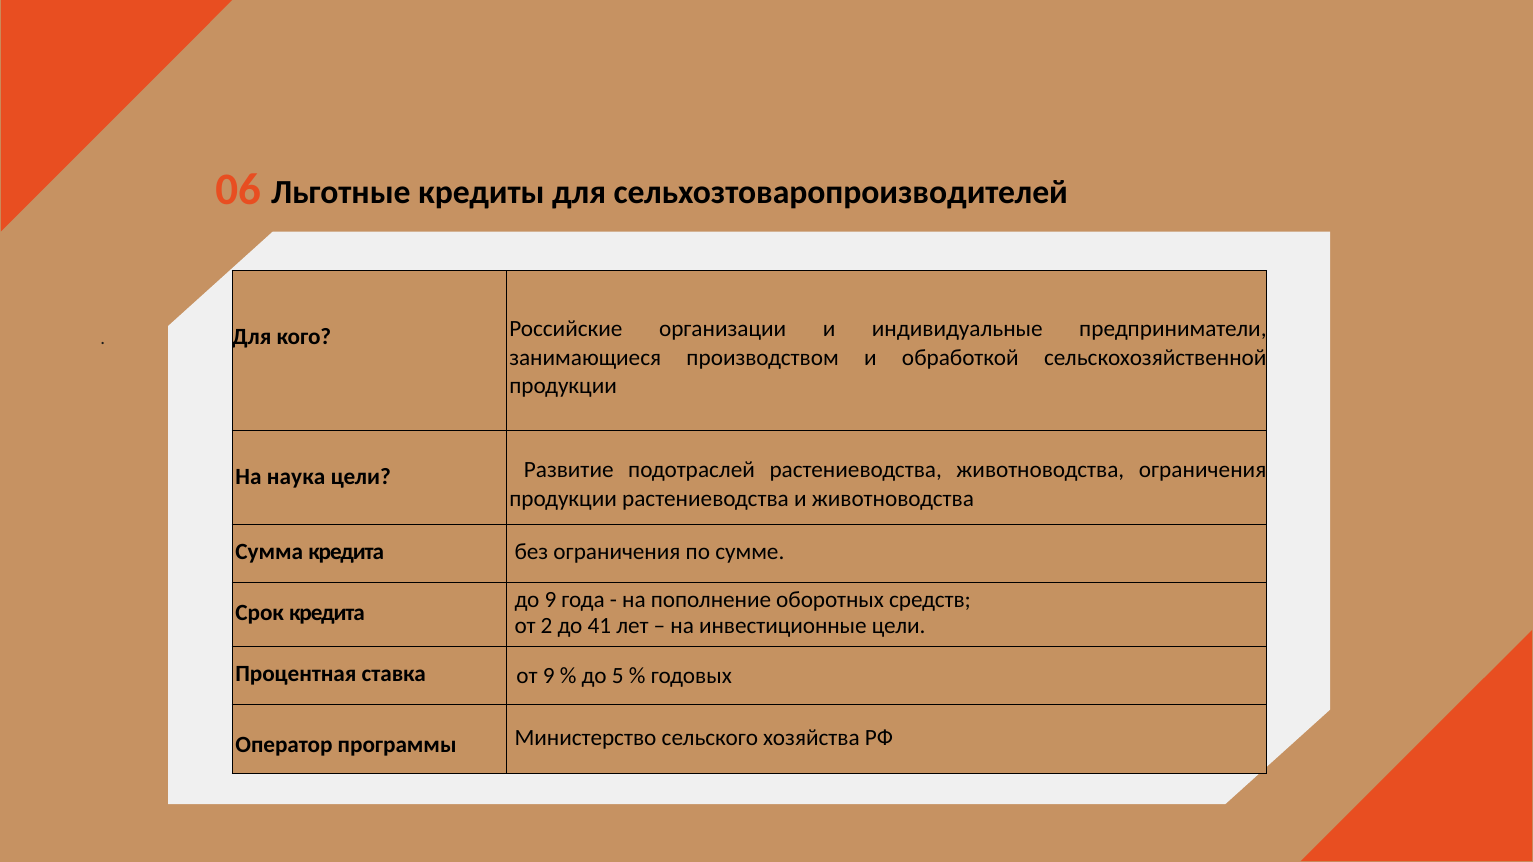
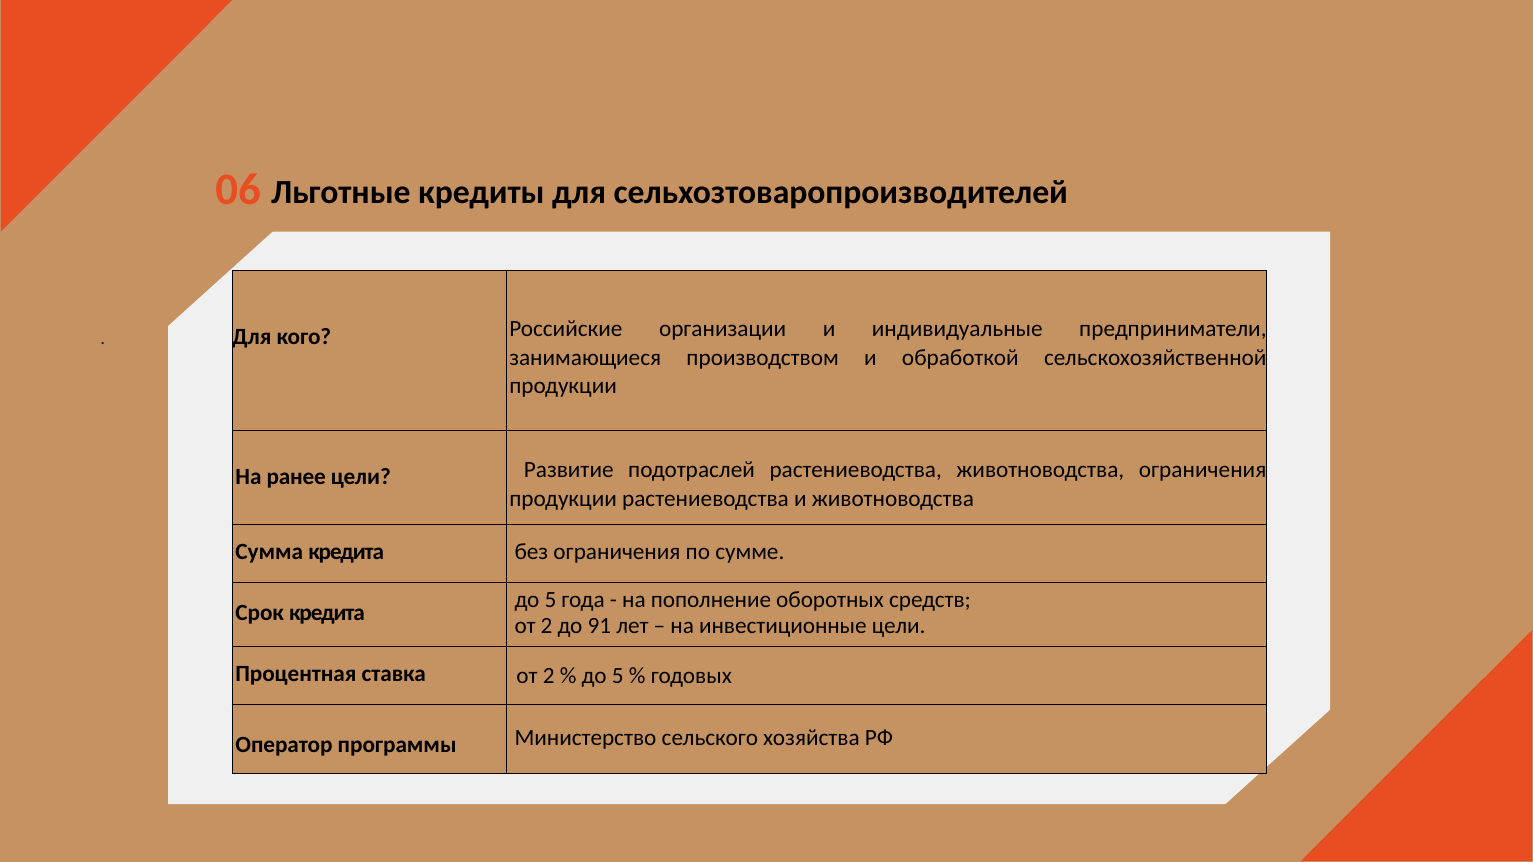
наука: наука -> ранее (296, 477)
9: 9 -> 5 (550, 601)
41: 41 -> 91 (599, 626)
ставка от 9: 9 -> 2 (549, 676)
